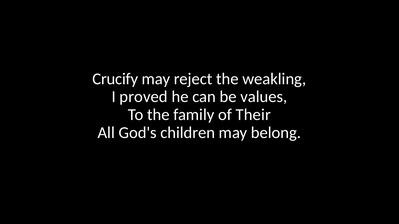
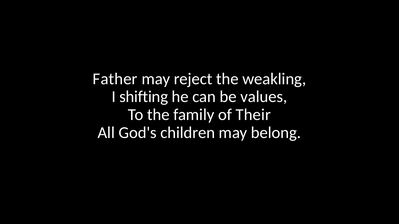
Crucify: Crucify -> Father (115, 79)
proved: proved -> shifting (144, 97)
